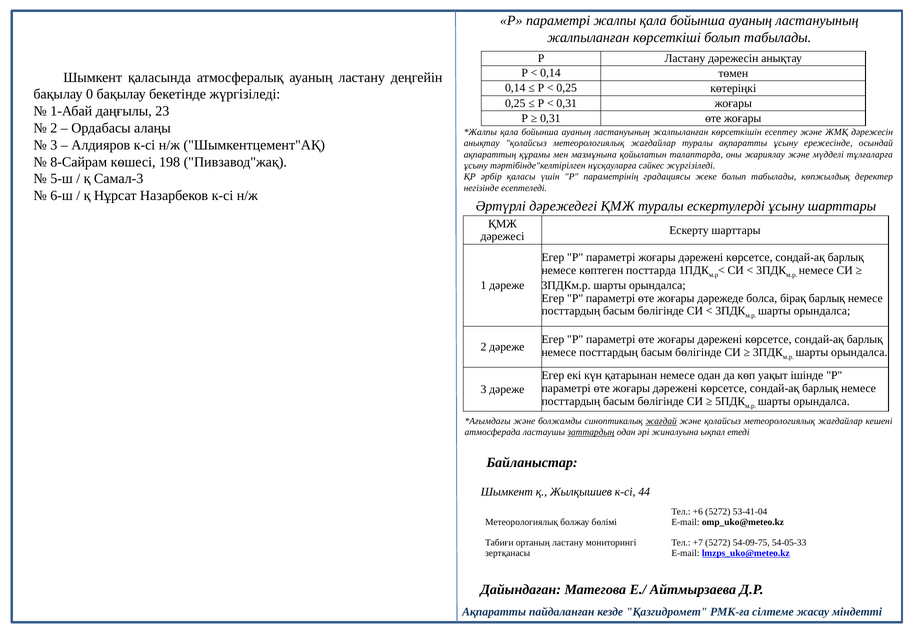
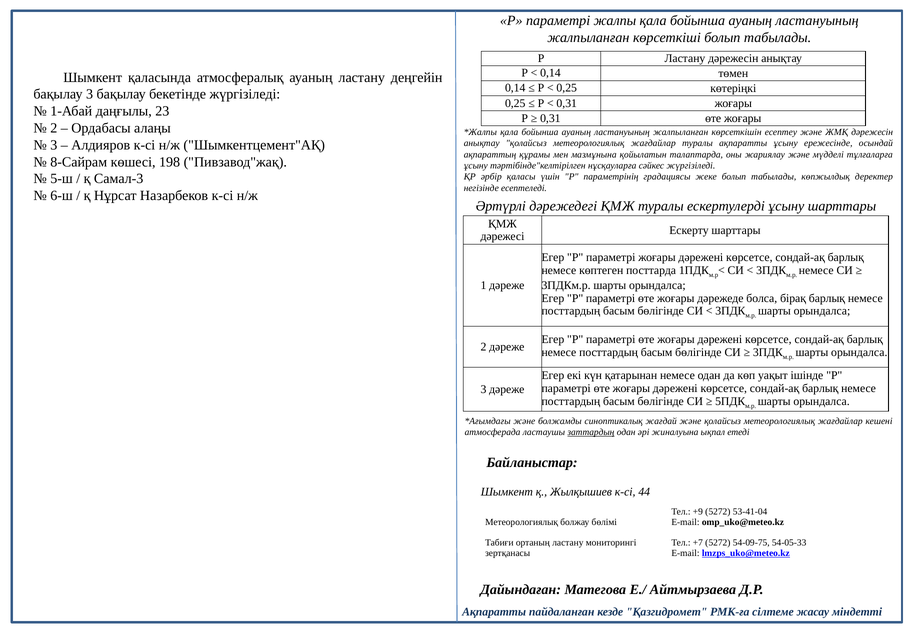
бақылау 0: 0 -> 3 (90, 94)
жағдай underline: present -> none (661, 421)
+6: +6 -> +9 (698, 511)
